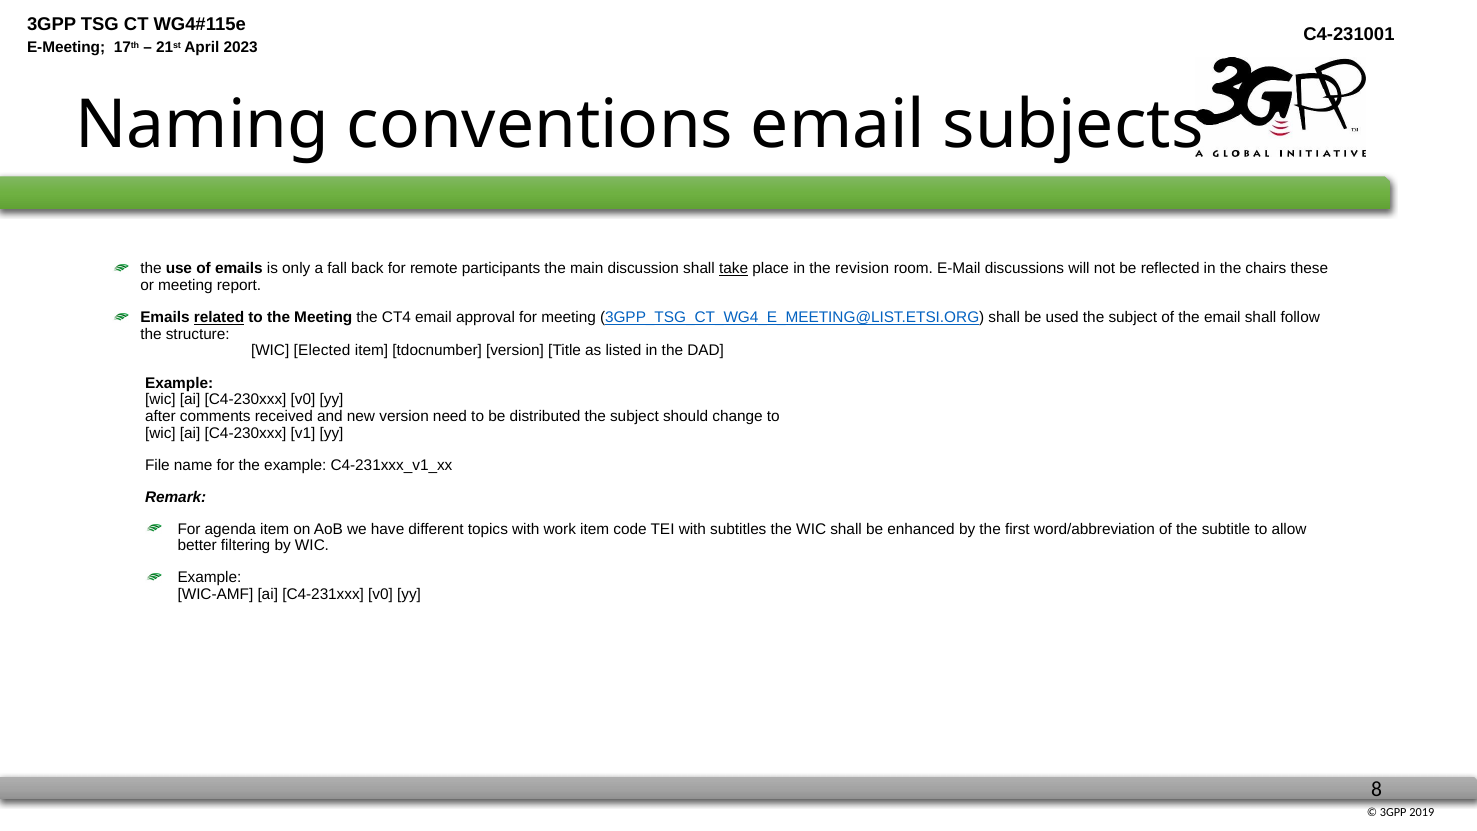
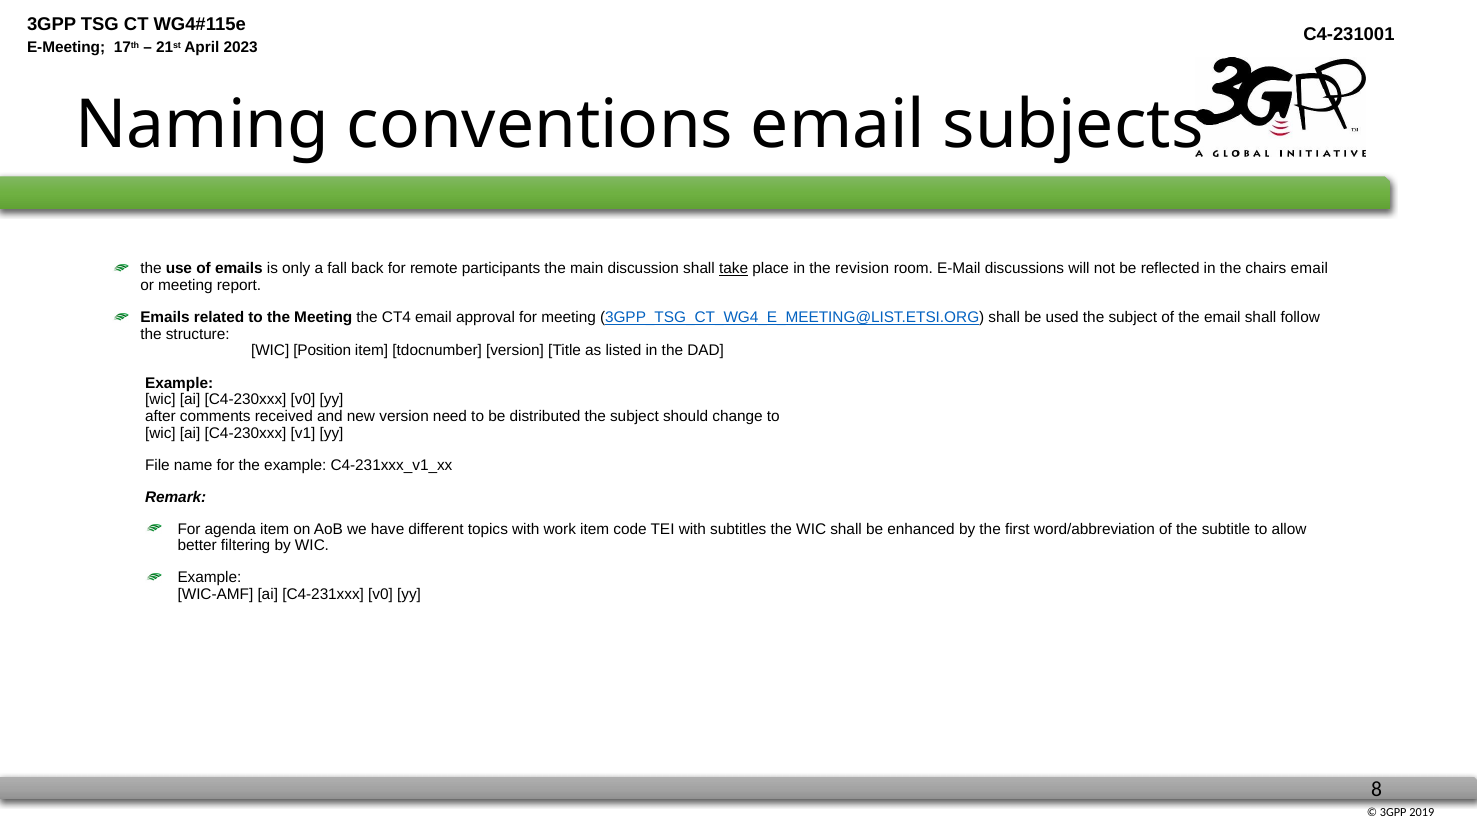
chairs these: these -> email (1309, 269)
related underline: present -> none (219, 318)
Elected: Elected -> Position (322, 351)
